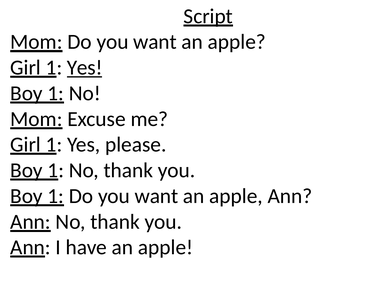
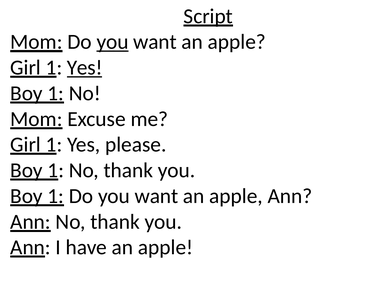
you underline: none -> present (113, 42)
